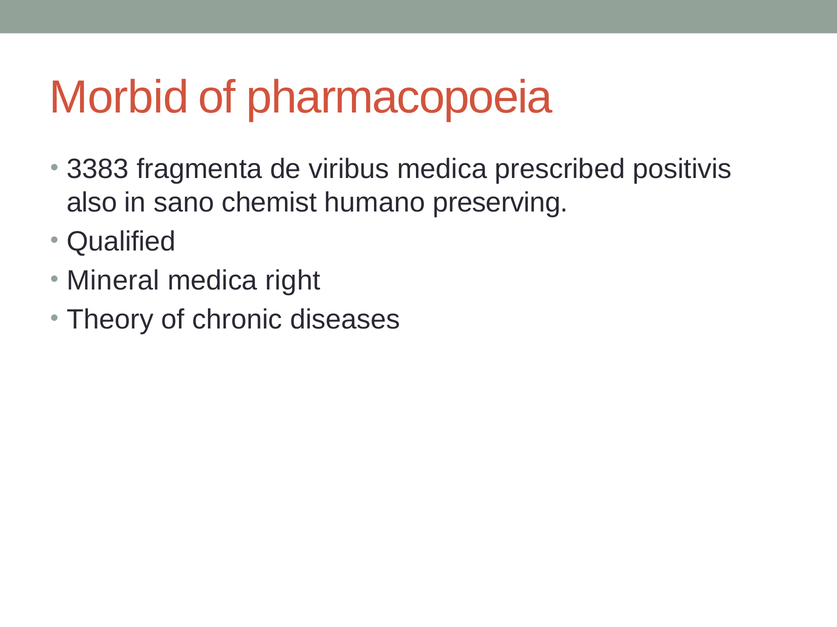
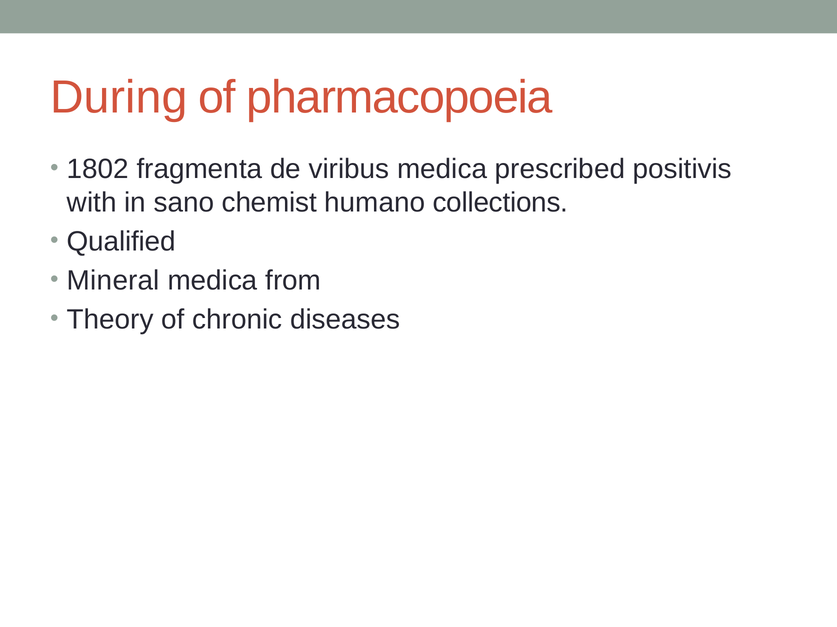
Morbid: Morbid -> During (119, 97)
3383: 3383 -> 1802 (98, 169)
also: also -> with (92, 203)
preserving: preserving -> collections (500, 203)
right: right -> from (293, 281)
